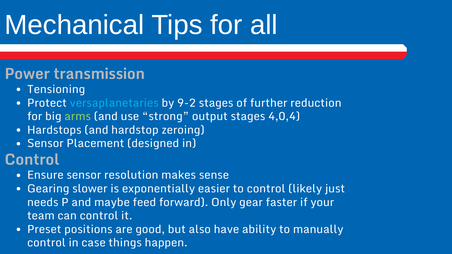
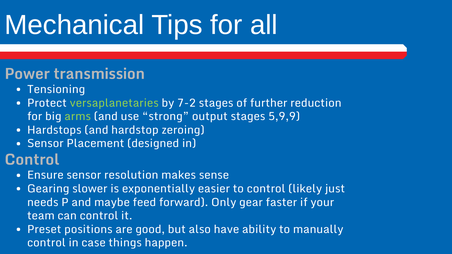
versaplanetaries colour: light blue -> light green (114, 103)
9-2: 9-2 -> 7-2 (186, 103)
4,0,4: 4,0,4 -> 5,9,9 (284, 117)
